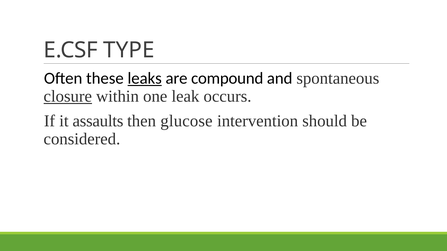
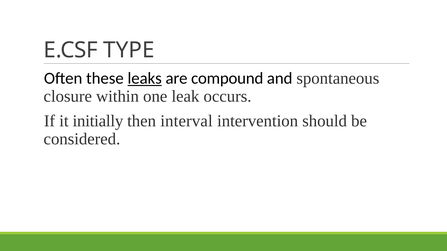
closure underline: present -> none (68, 96)
assaults: assaults -> initially (98, 121)
glucose: glucose -> interval (186, 121)
